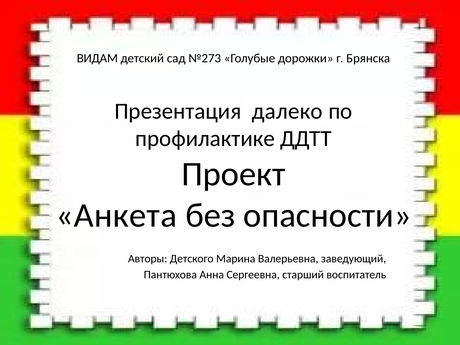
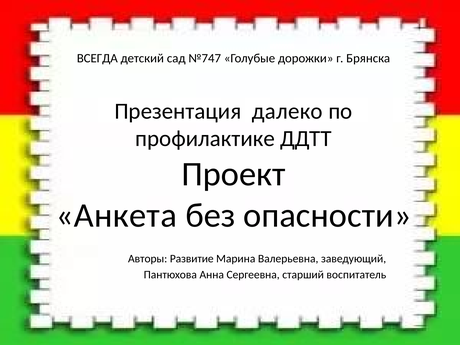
ВИДАМ: ВИДАМ -> ВСЕГДА (97, 58)
№273: №273 -> №747 (205, 58)
Детского: Детского -> Развитие (192, 259)
